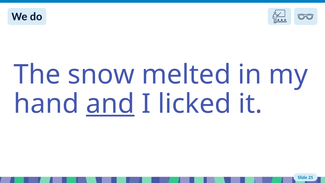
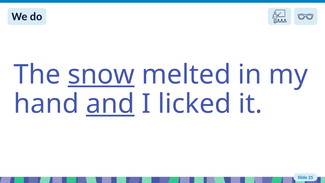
snow underline: none -> present (101, 75)
